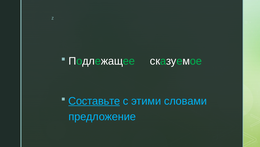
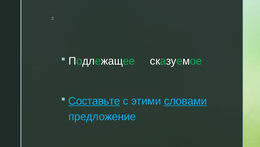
словами underline: none -> present (186, 101)
